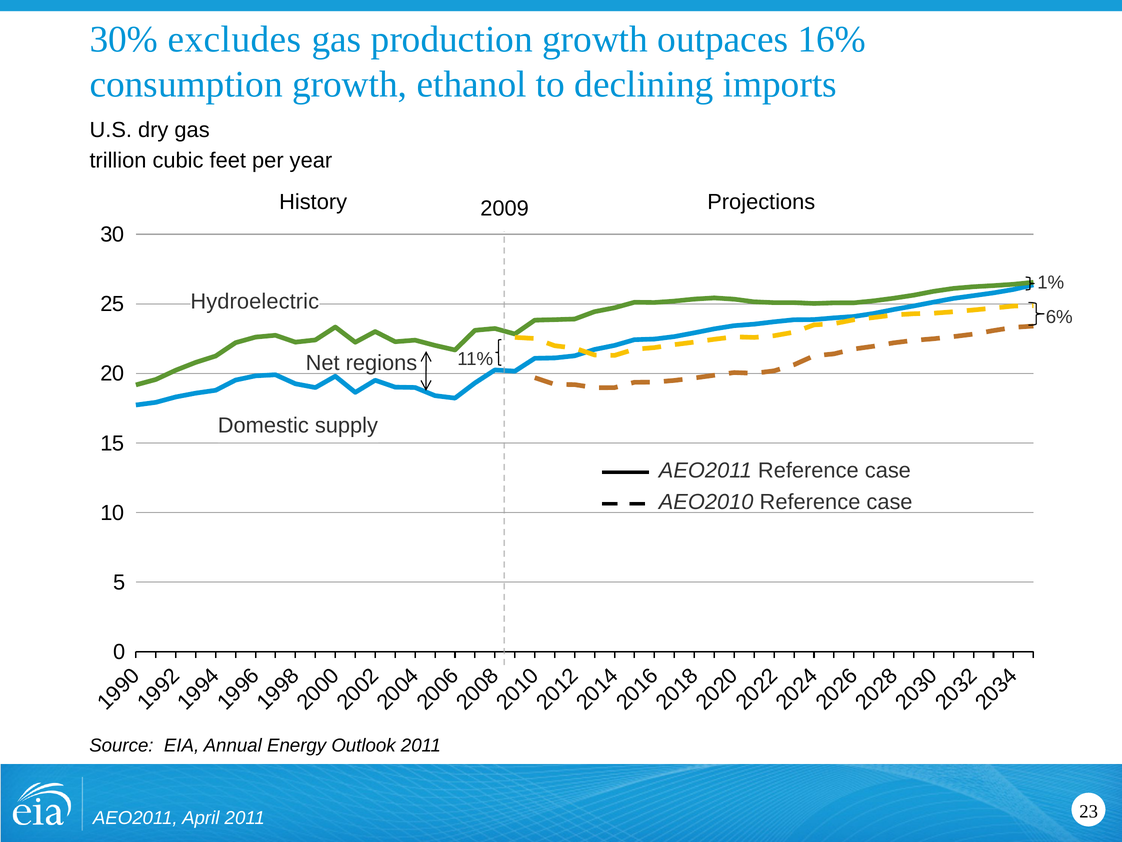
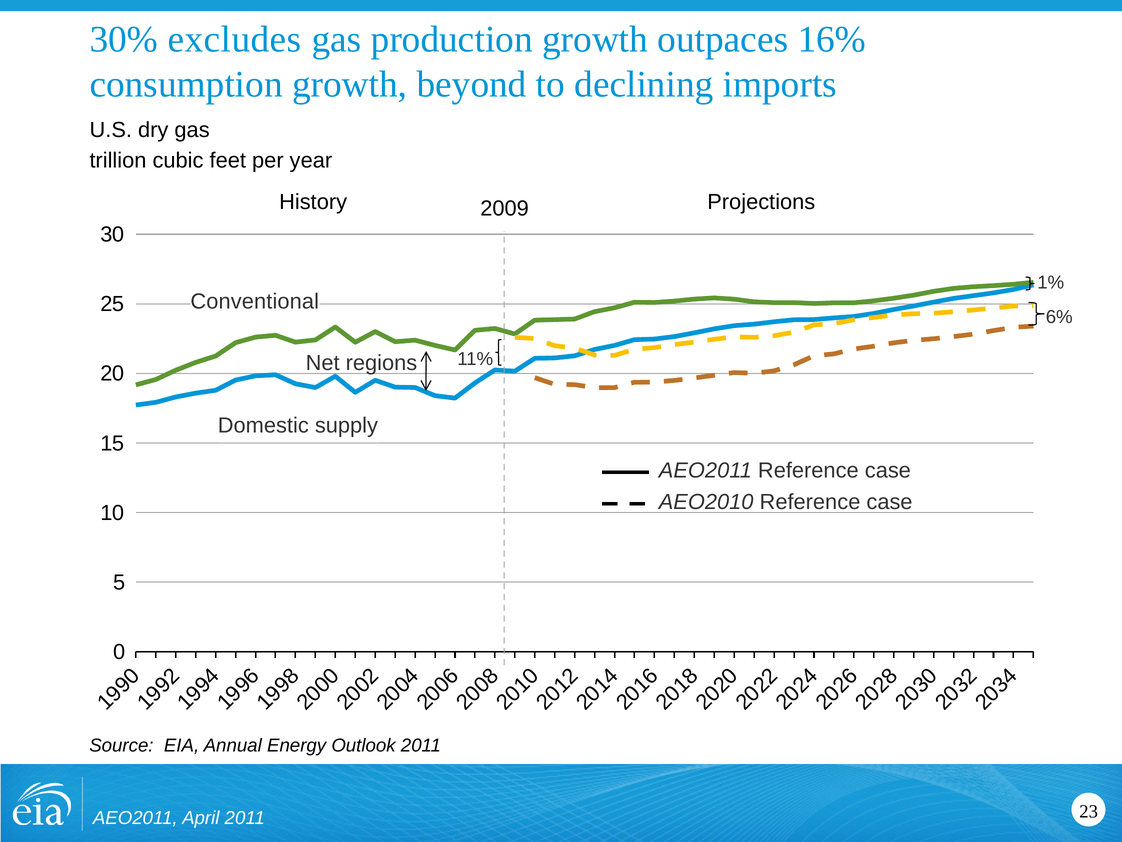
ethanol: ethanol -> beyond (472, 84)
Hydroelectric: Hydroelectric -> Conventional (255, 301)
